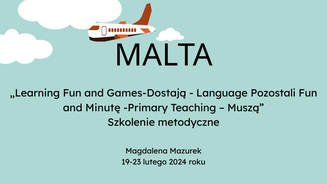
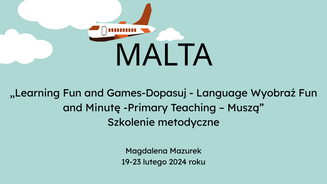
Games-Dostają: Games-Dostają -> Games-Dopasuj (147, 93)
Pozostali: Pozostali -> Wyobraź (273, 93)
